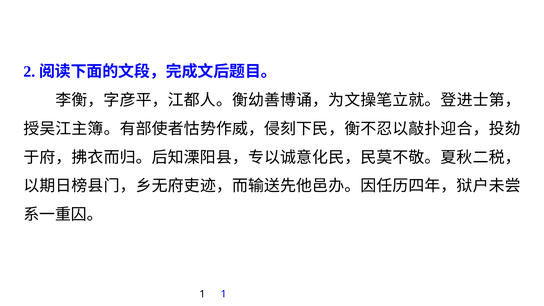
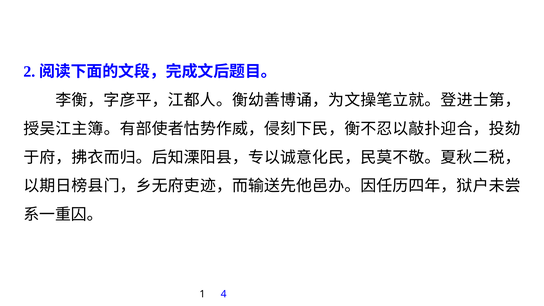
1 1: 1 -> 4 (224, 294)
